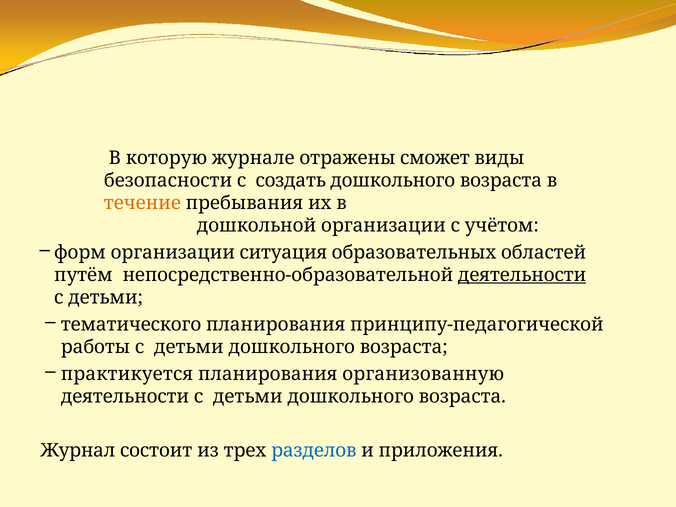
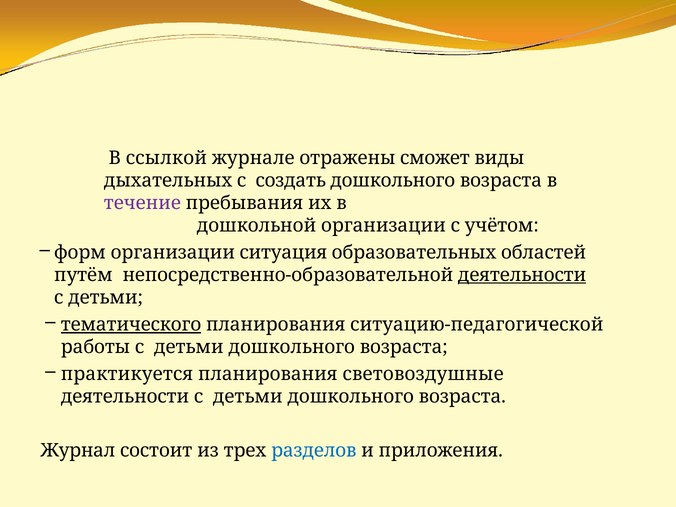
которую: которую -> ссылкой (166, 158)
безопасности: безопасности -> дыхательных (168, 180)
течение colour: orange -> purple (142, 203)
тематического underline: none -> present (131, 325)
принципу-педагогической: принципу-педагогической -> ситуацию-педагогической (477, 325)
организованную: организованную -> световоздушные (423, 374)
